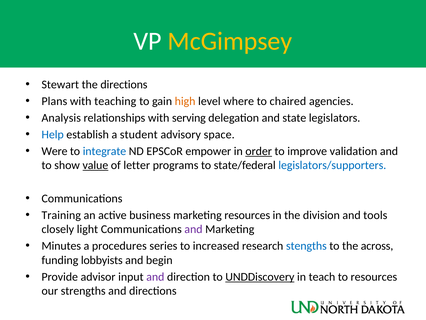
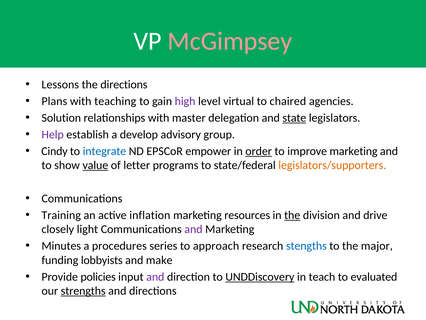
McGimpsey colour: yellow -> pink (230, 41)
Stewart: Stewart -> Lessons (60, 85)
high colour: orange -> purple (185, 101)
where: where -> virtual (239, 101)
Analysis: Analysis -> Solution (61, 118)
serving: serving -> master (189, 118)
state underline: none -> present (294, 118)
Help colour: blue -> purple (53, 134)
student: student -> develop (139, 134)
space: space -> group (219, 134)
Were: Were -> Cindy (54, 151)
improve validation: validation -> marketing (354, 151)
legislators/supporters colour: blue -> orange (332, 165)
business: business -> inflation (150, 215)
the underline: none -> present (292, 215)
tools: tools -> drive (375, 215)
increased: increased -> approach (216, 246)
across: across -> major (377, 246)
begin: begin -> make (159, 260)
advisor: advisor -> policies (98, 276)
to resources: resources -> evaluated (374, 276)
strengths underline: none -> present (83, 291)
